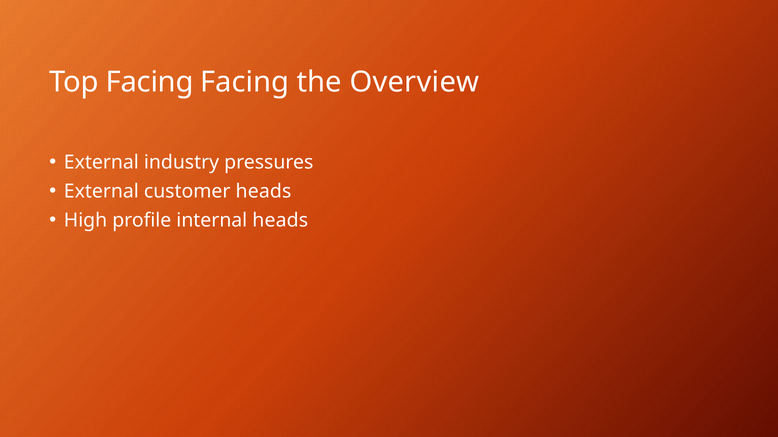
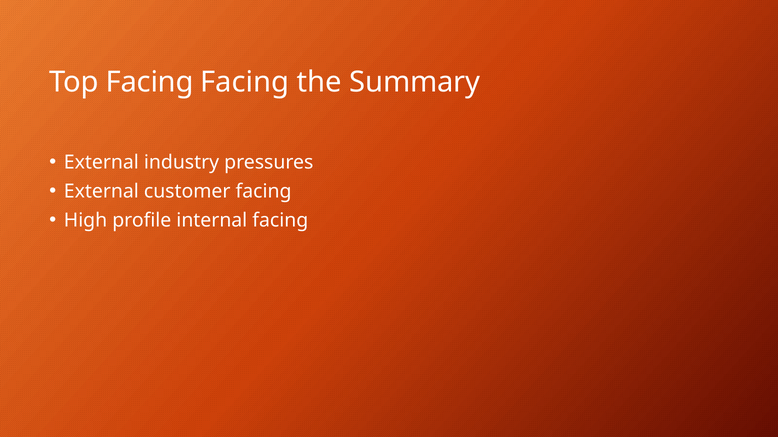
Overview: Overview -> Summary (415, 82)
customer heads: heads -> facing (264, 192)
internal heads: heads -> facing (280, 221)
